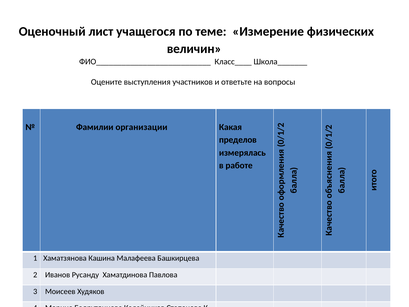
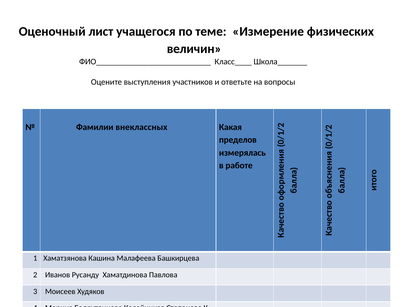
организации: организации -> внеклассных (141, 127)
